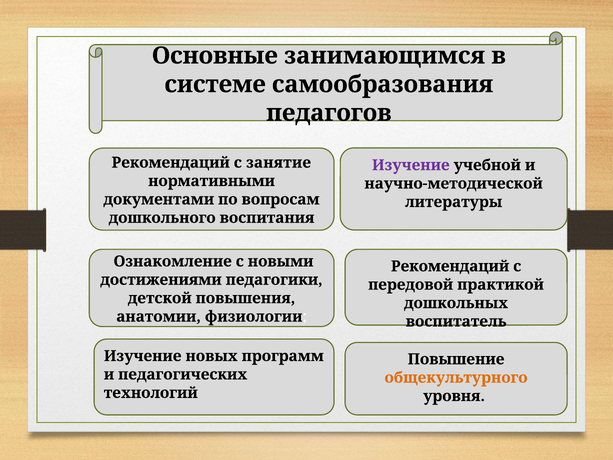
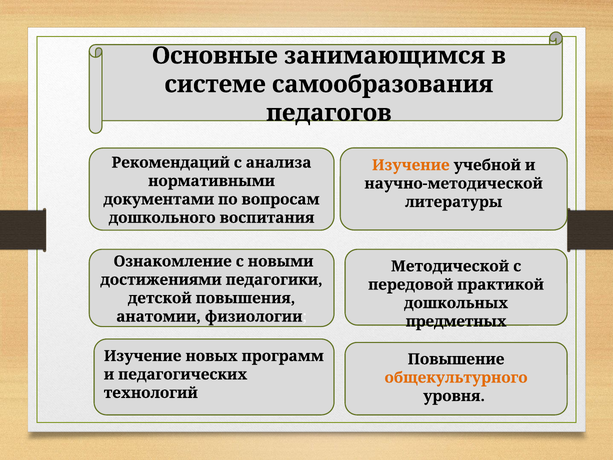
занятие: занятие -> анализа (279, 163)
Изучение colour: purple -> orange (411, 165)
Рекомендаций: Рекомендаций -> Методической (450, 266)
воспитатель: воспитатель -> предметных (456, 321)
